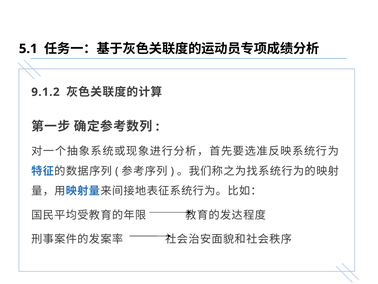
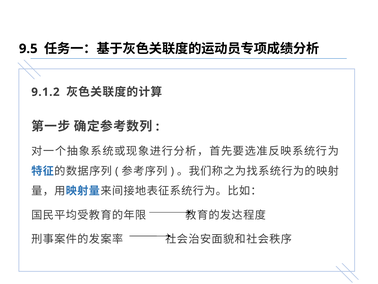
5.1: 5.1 -> 9.5 (28, 49)
